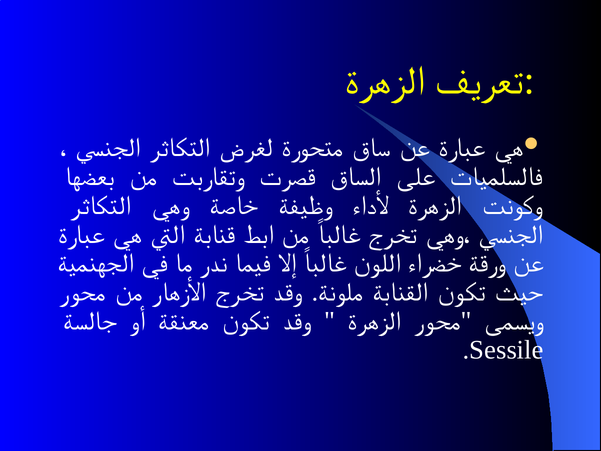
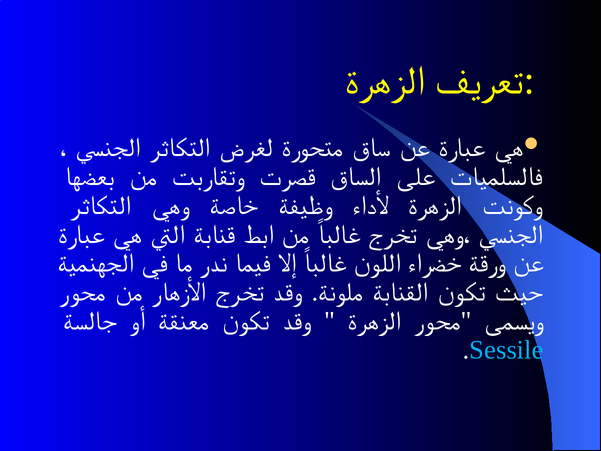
Sessile colour: white -> light blue (507, 350)
